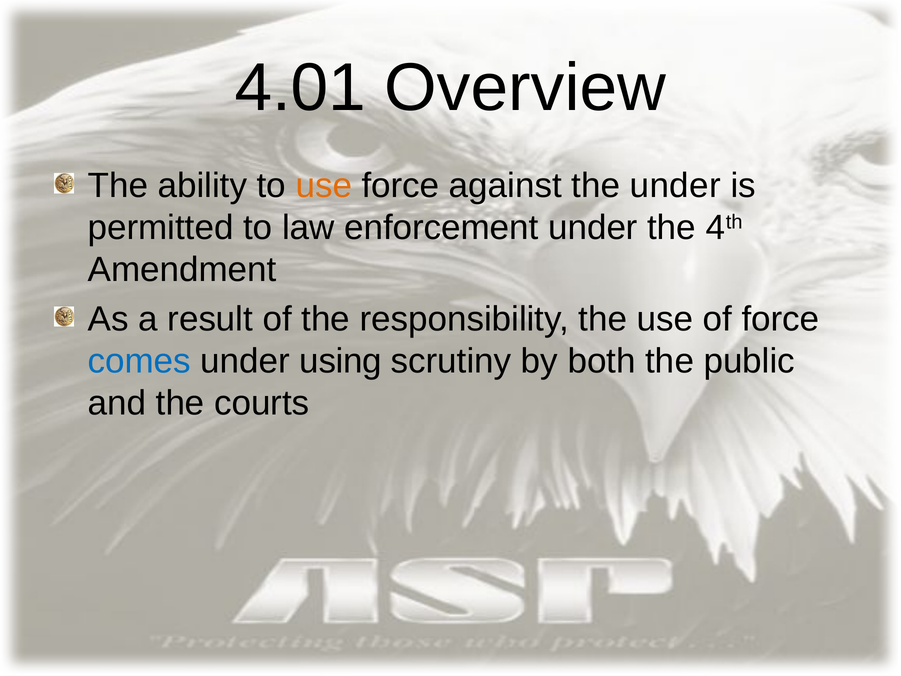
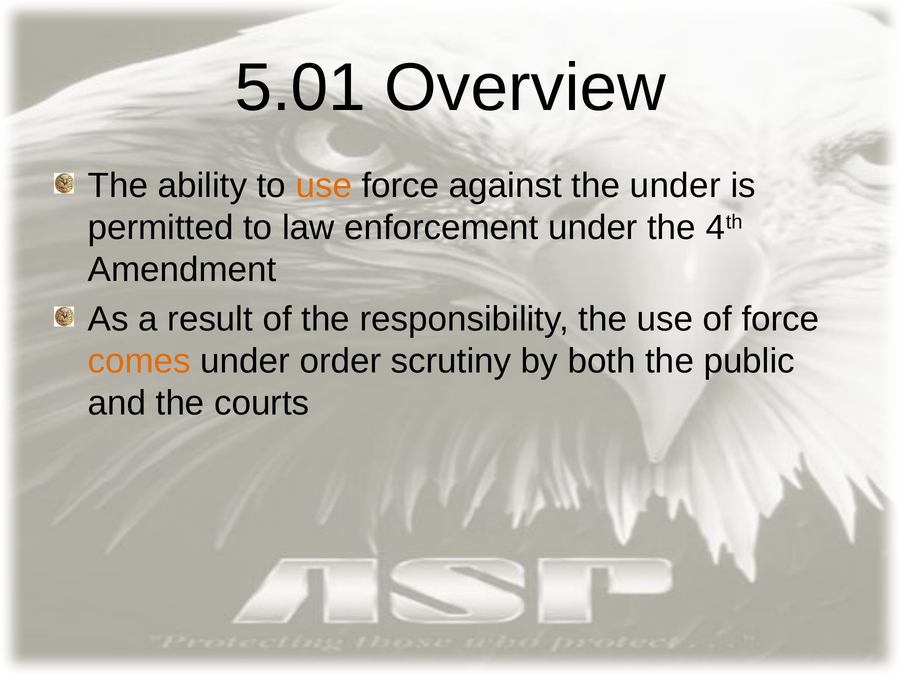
4.01: 4.01 -> 5.01 (300, 88)
comes colour: blue -> orange (139, 361)
using: using -> order (340, 361)
